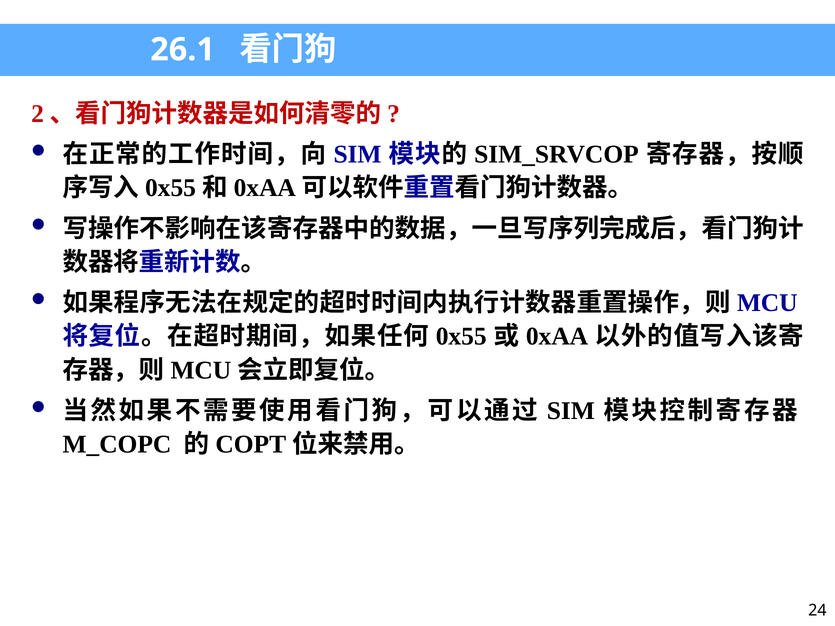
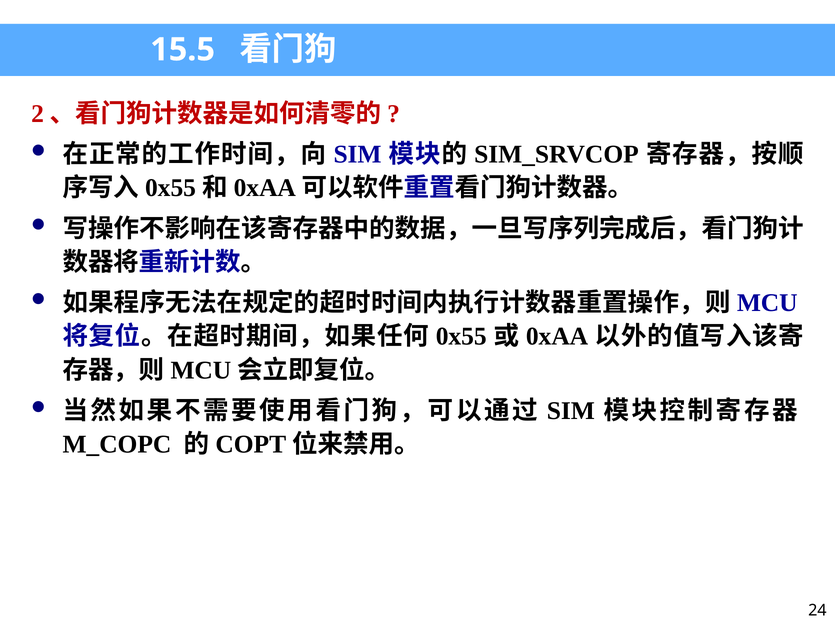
26.1: 26.1 -> 15.5 (183, 50)
